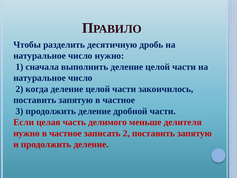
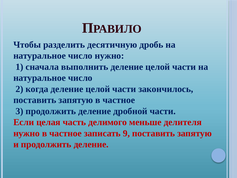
записать 2: 2 -> 9 (126, 133)
